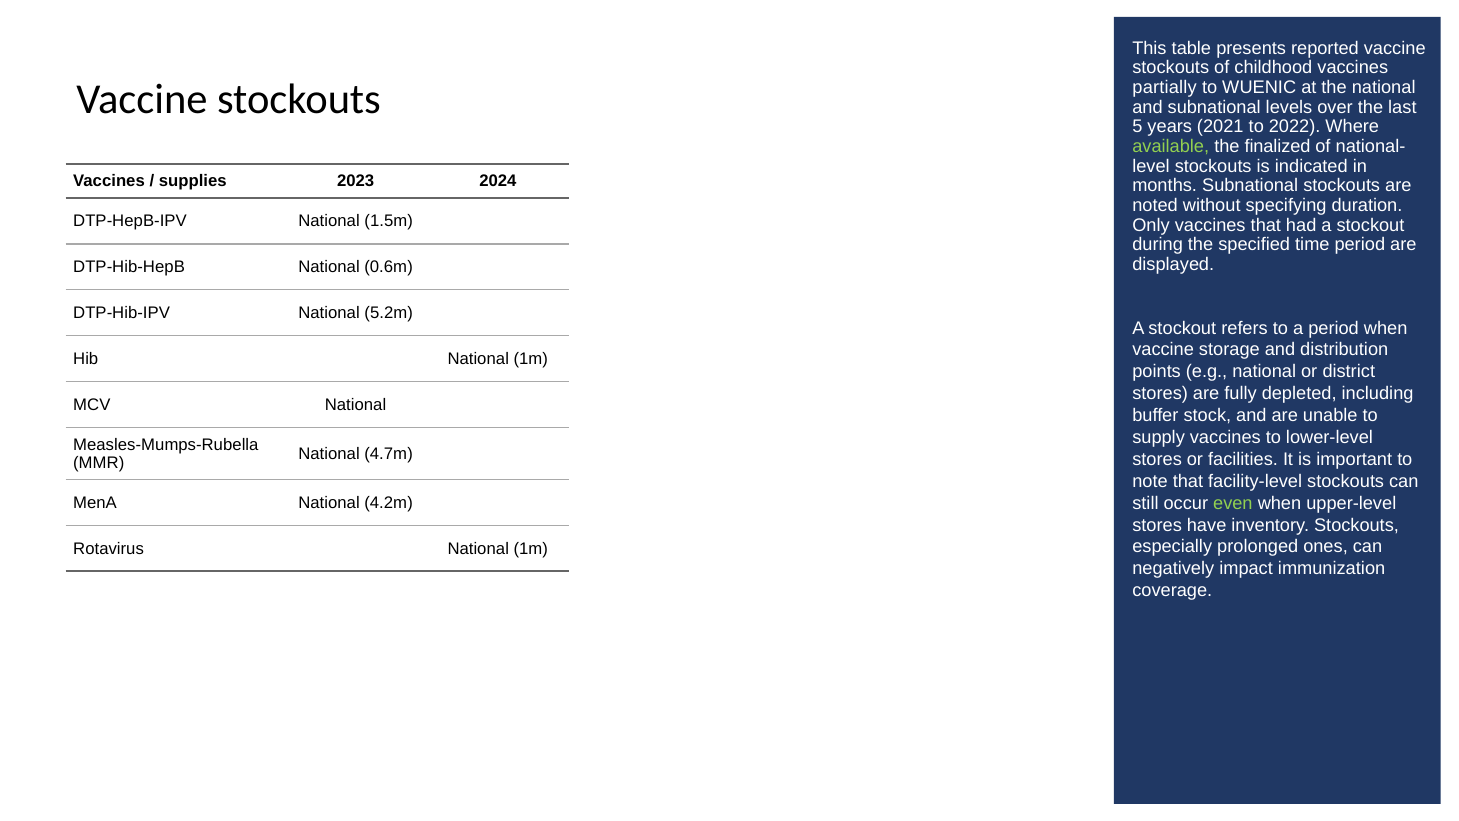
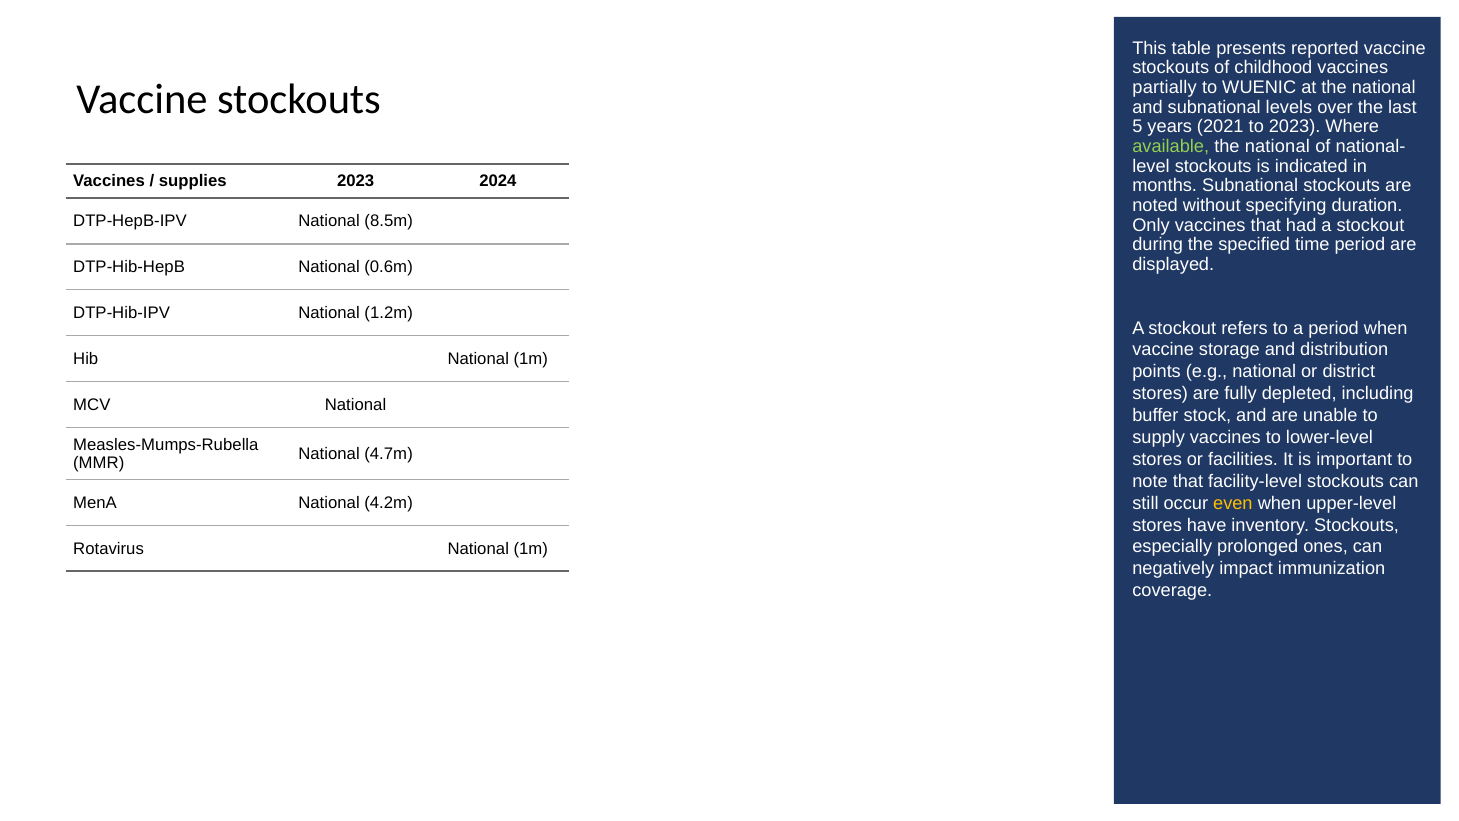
to 2022: 2022 -> 2023 (1295, 127)
finalized: finalized -> national (1277, 146)
1.5m: 1.5m -> 8.5m (389, 221)
5.2m: 5.2m -> 1.2m (389, 313)
even colour: light green -> yellow (1233, 503)
